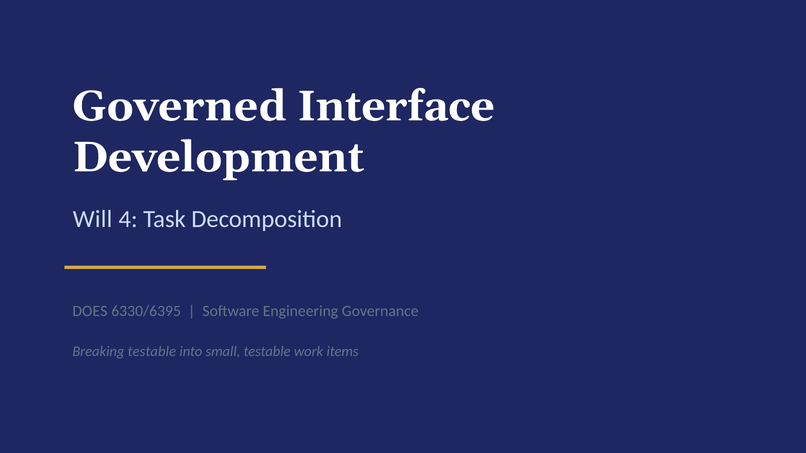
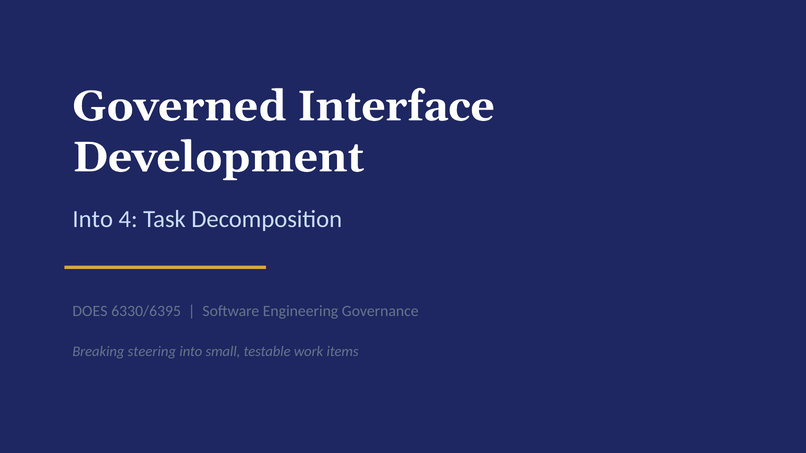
Will: Will -> Into (93, 219)
Breaking testable: testable -> steering (152, 352)
